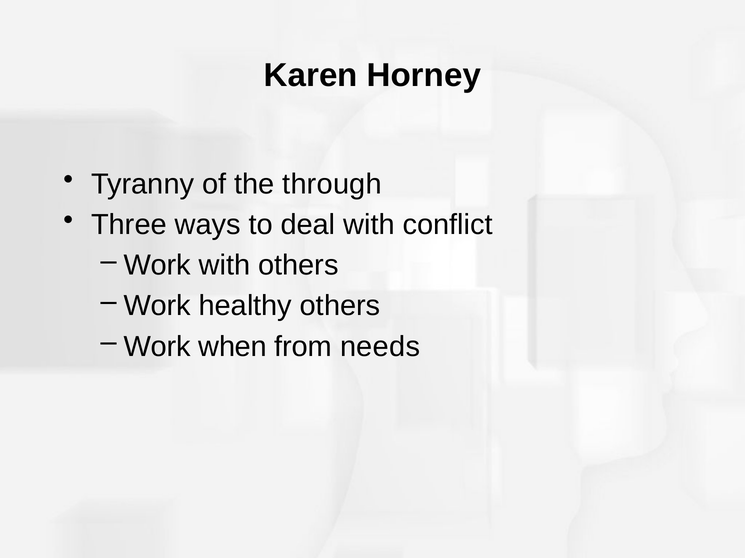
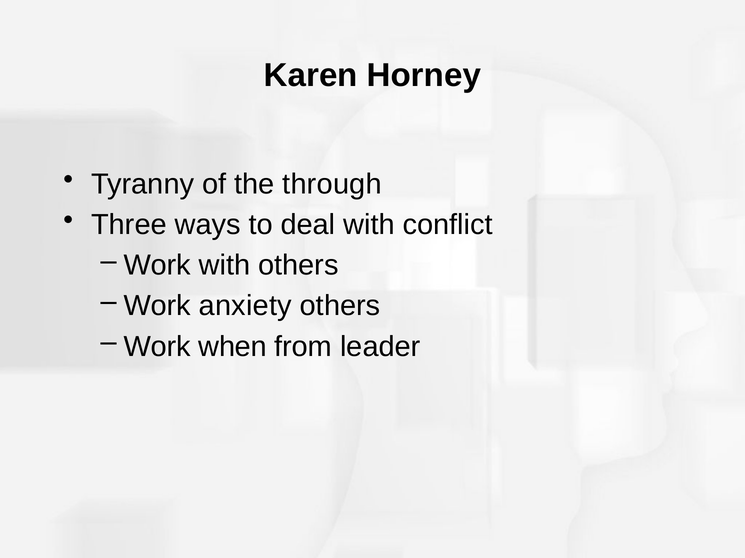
healthy: healthy -> anxiety (245, 306)
needs: needs -> leader (380, 347)
